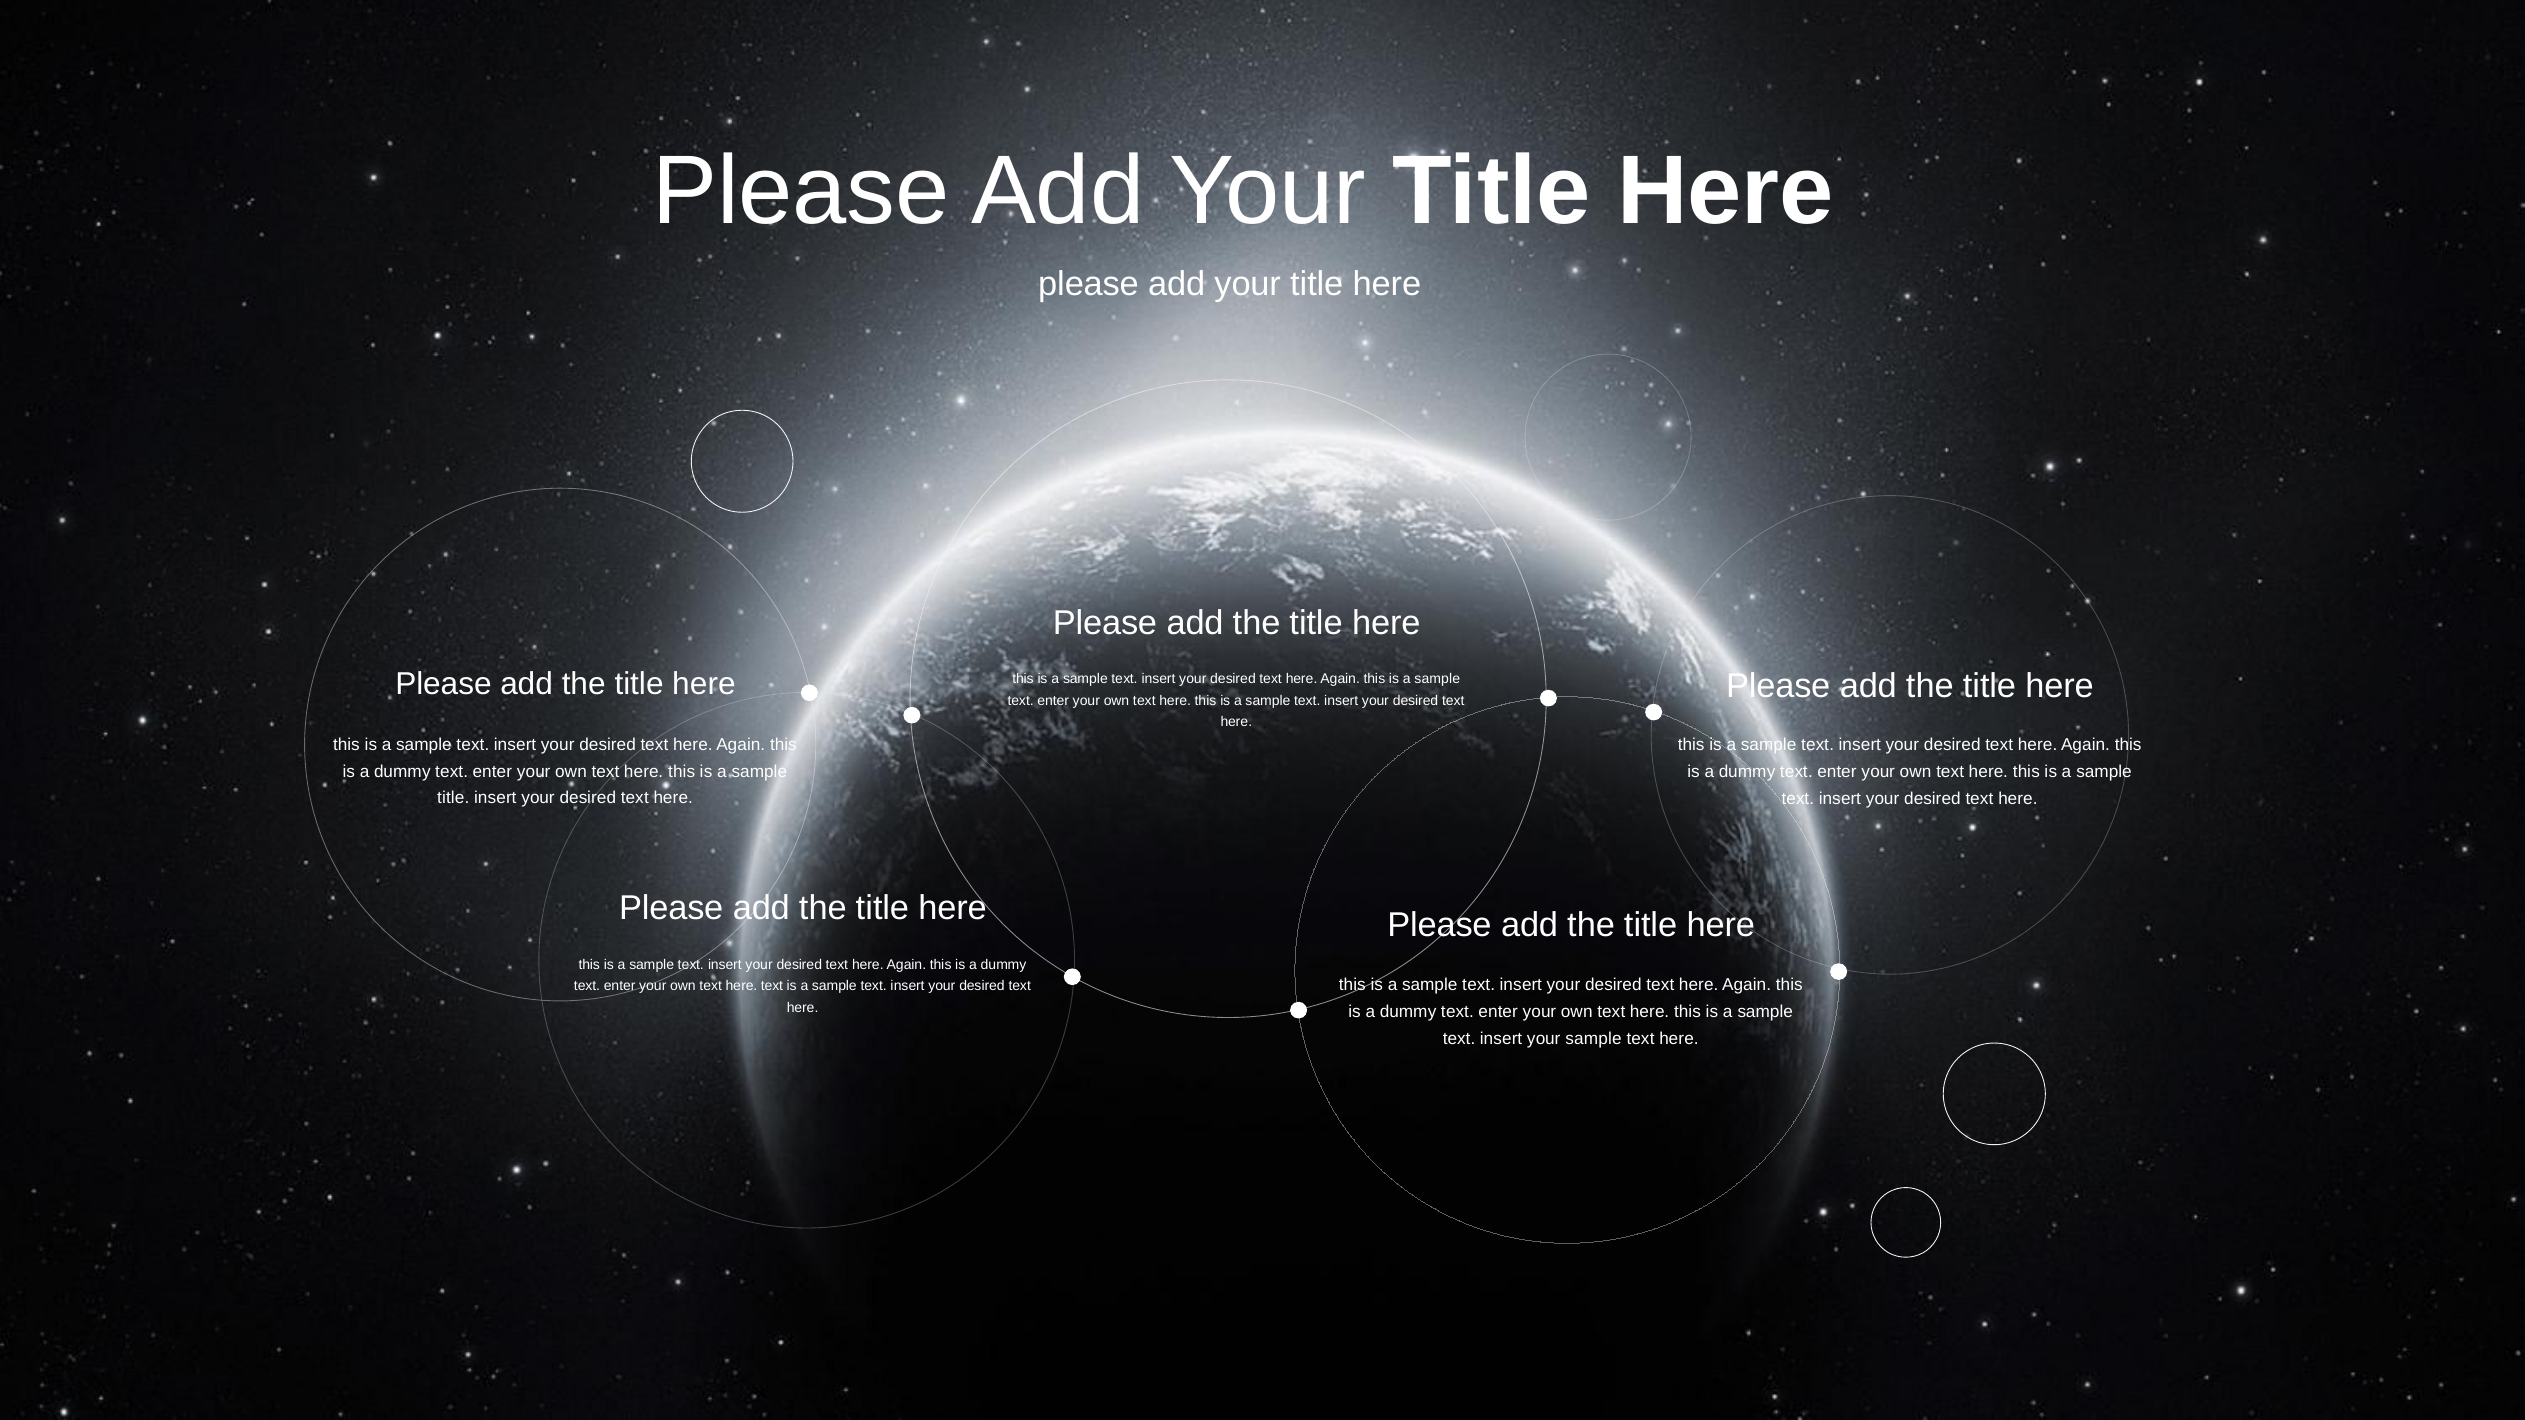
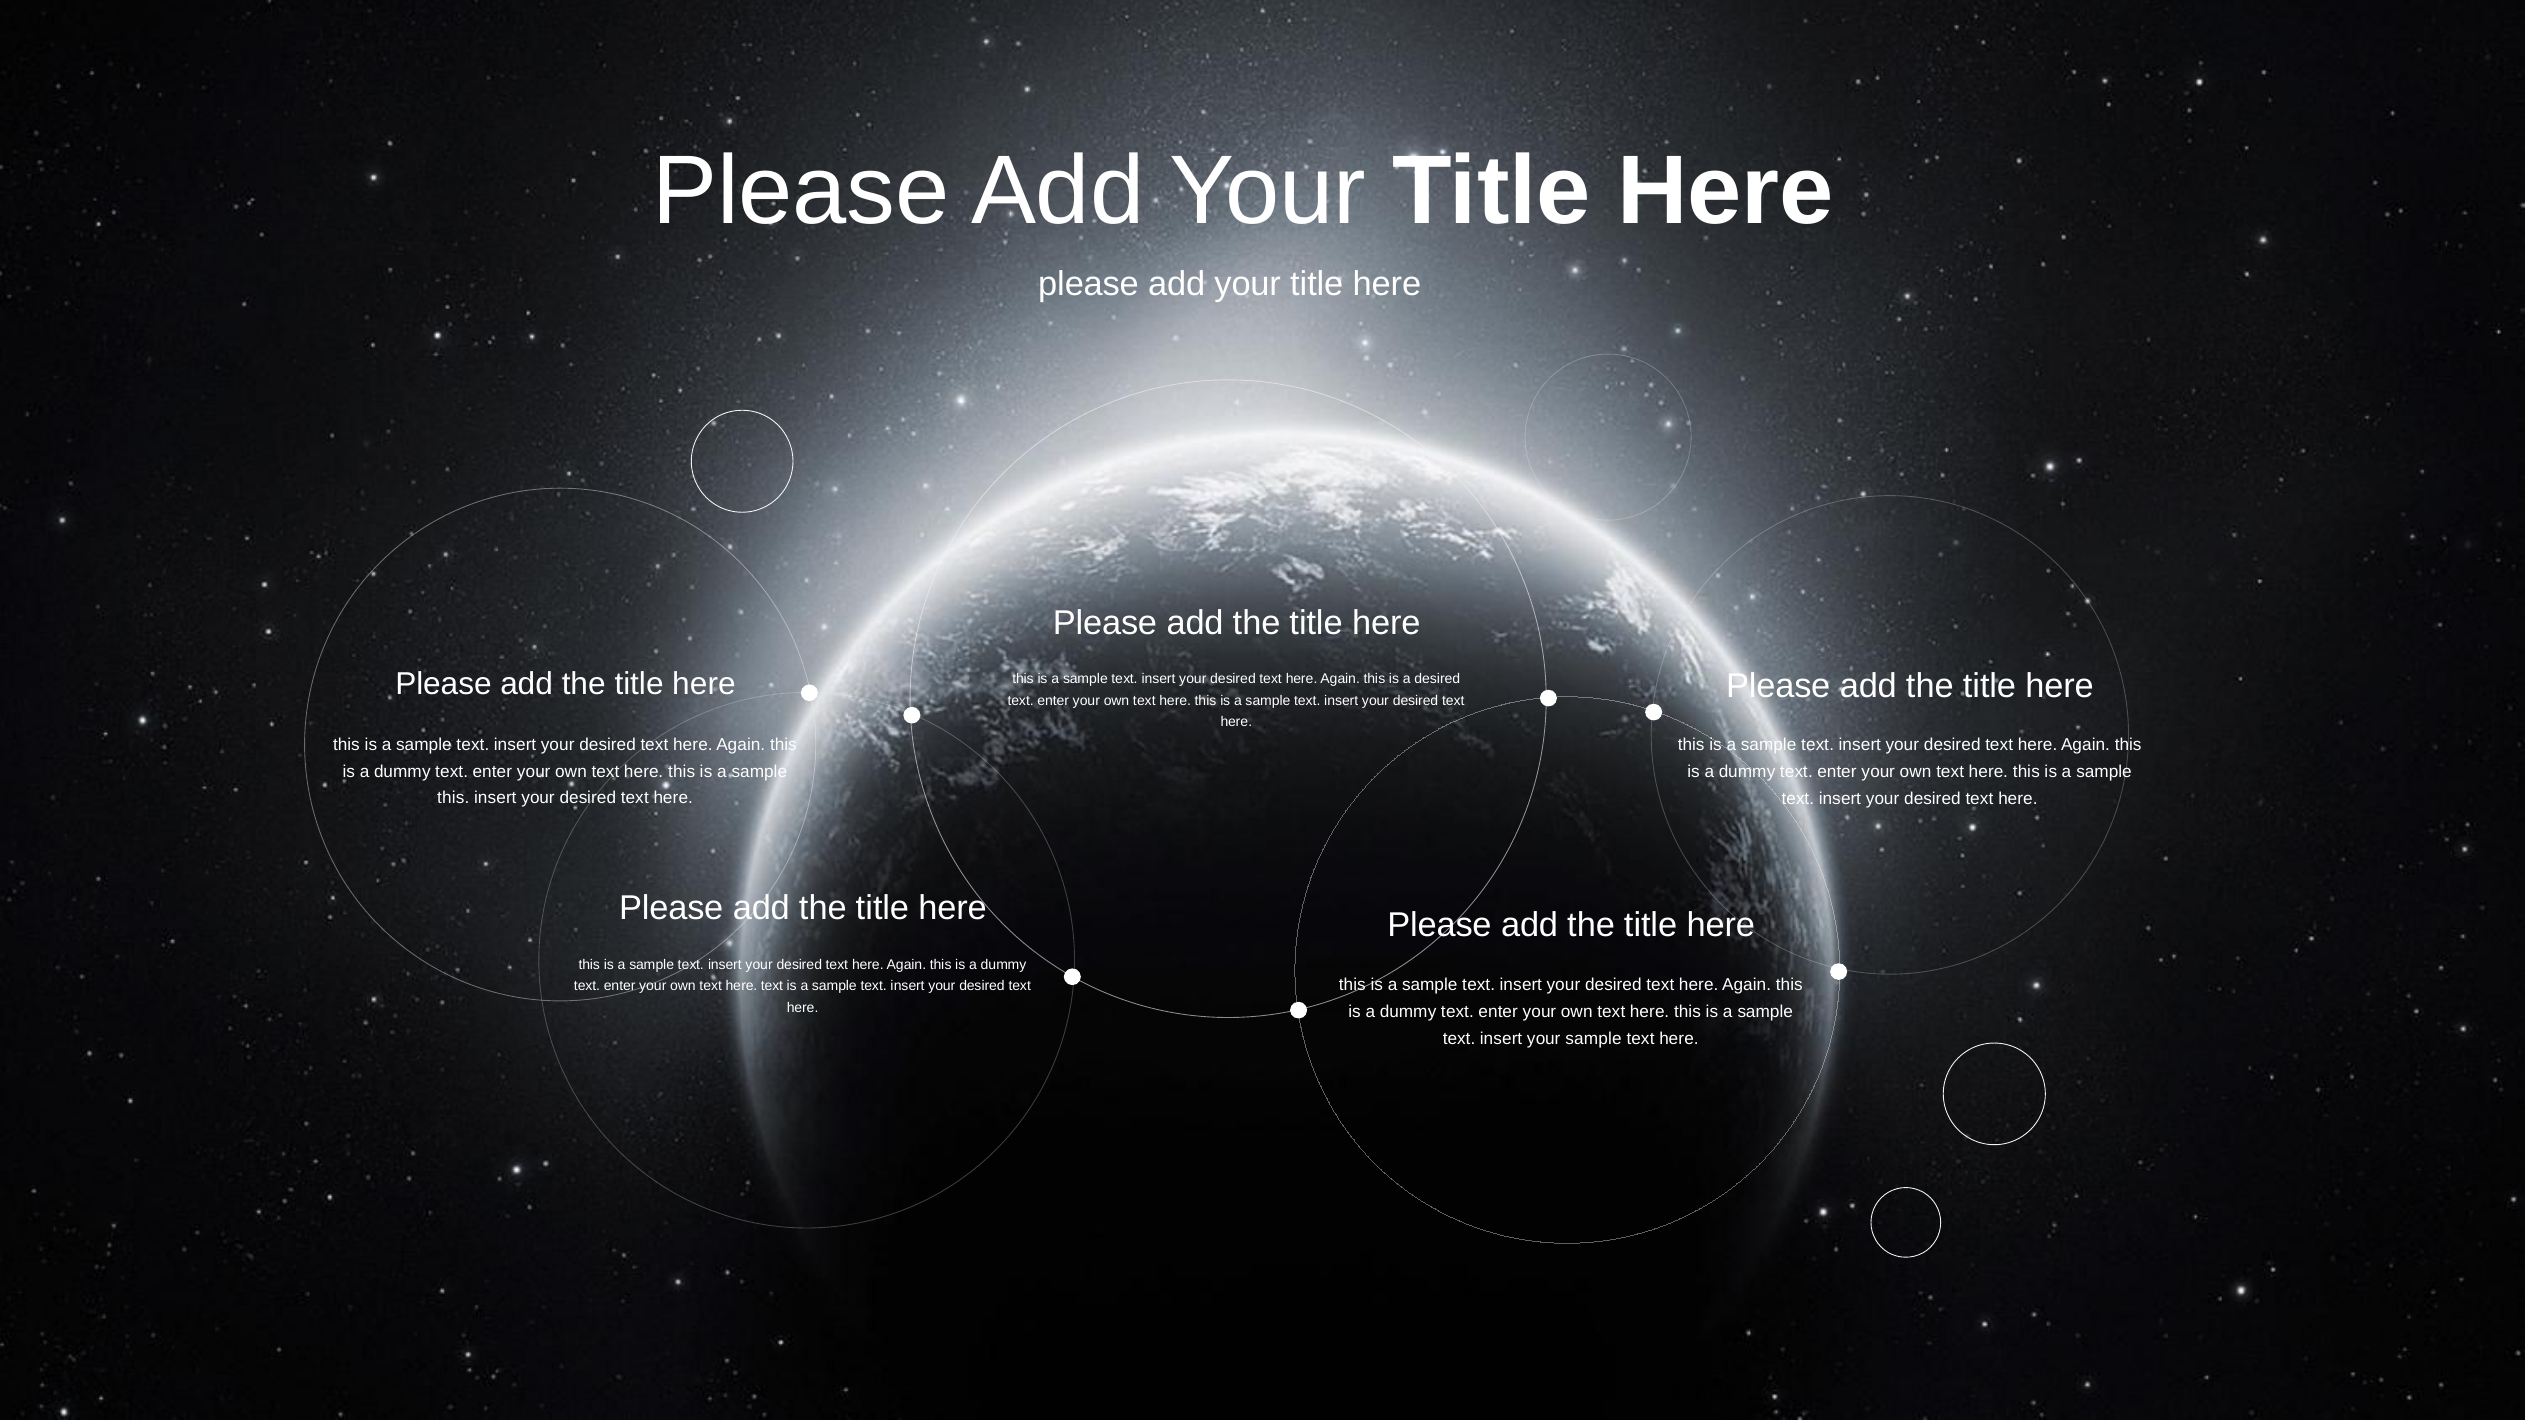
sample: sample -> desired (1437, 679)
title: title -> this (453, 798)
